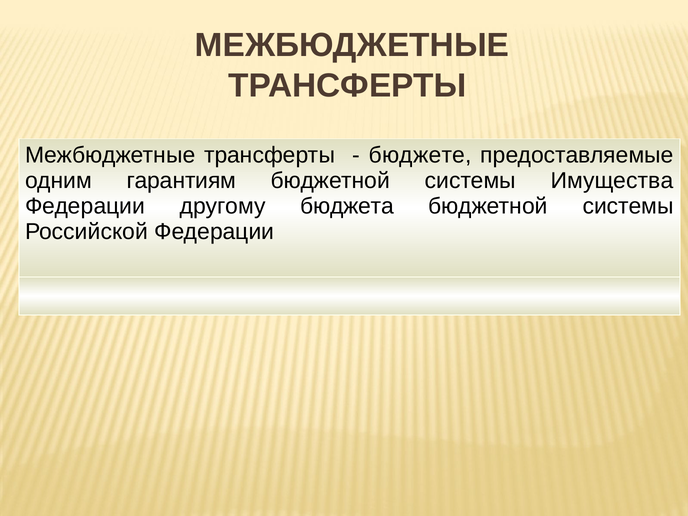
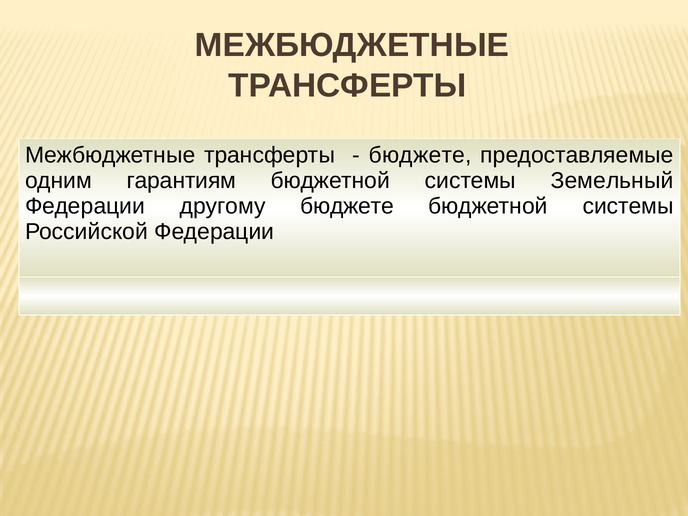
Имущества: Имущества -> Земельный (612, 181)
другому бюджета: бюджета -> бюджете (347, 206)
